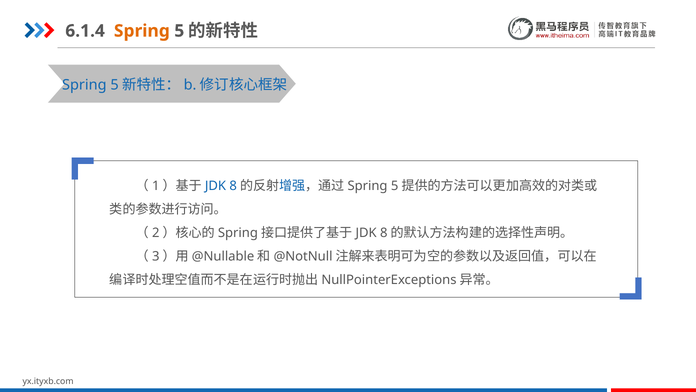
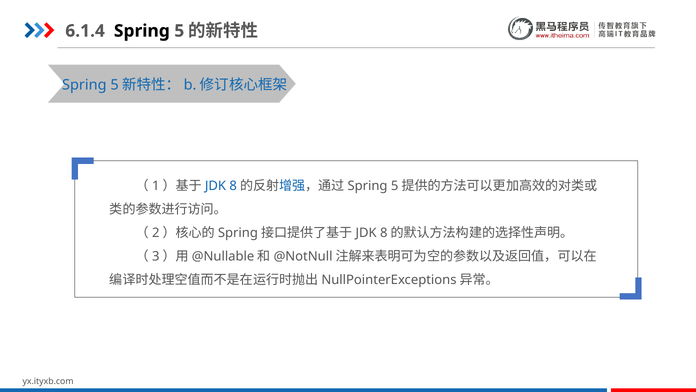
Spring colour: orange -> black (142, 31)
